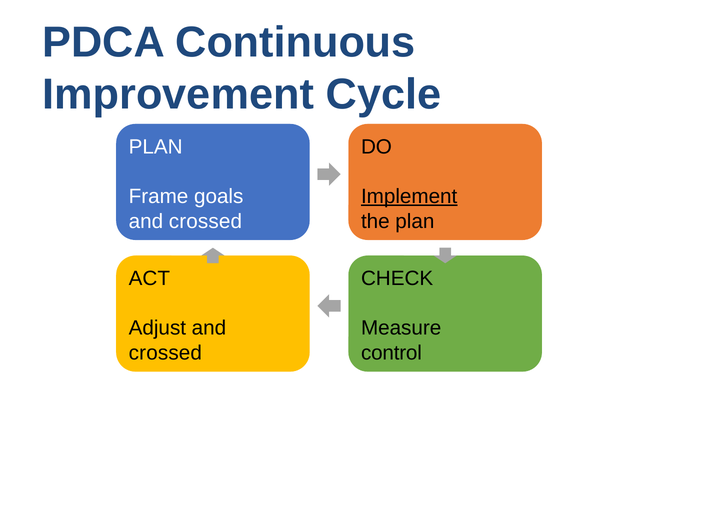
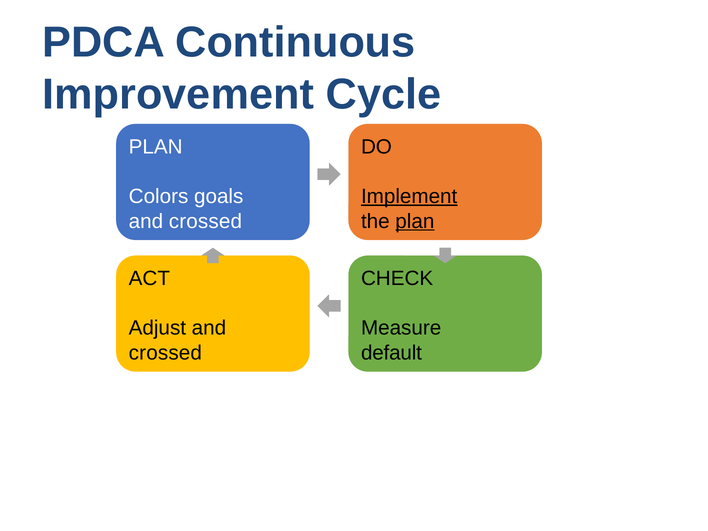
Frame: Frame -> Colors (159, 196)
plan underline: none -> present (415, 221)
control: control -> default (391, 353)
